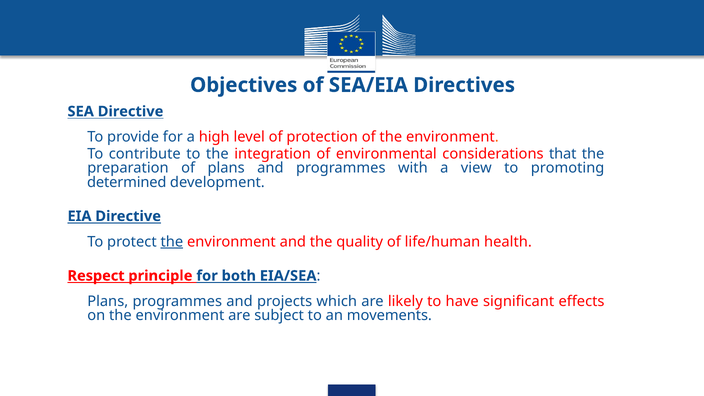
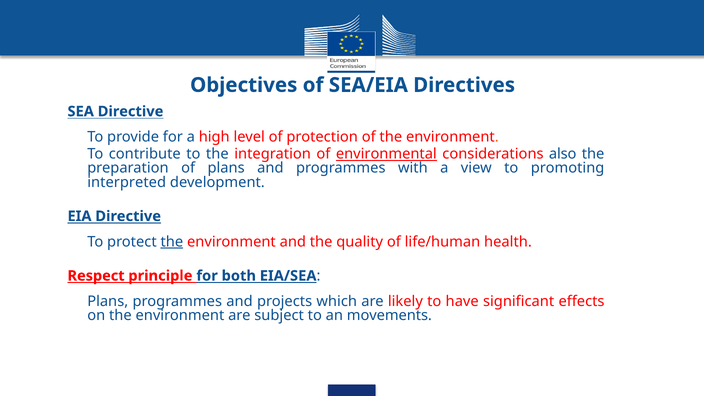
environmental underline: none -> present (386, 154)
that: that -> also (563, 154)
determined: determined -> interpreted (127, 182)
